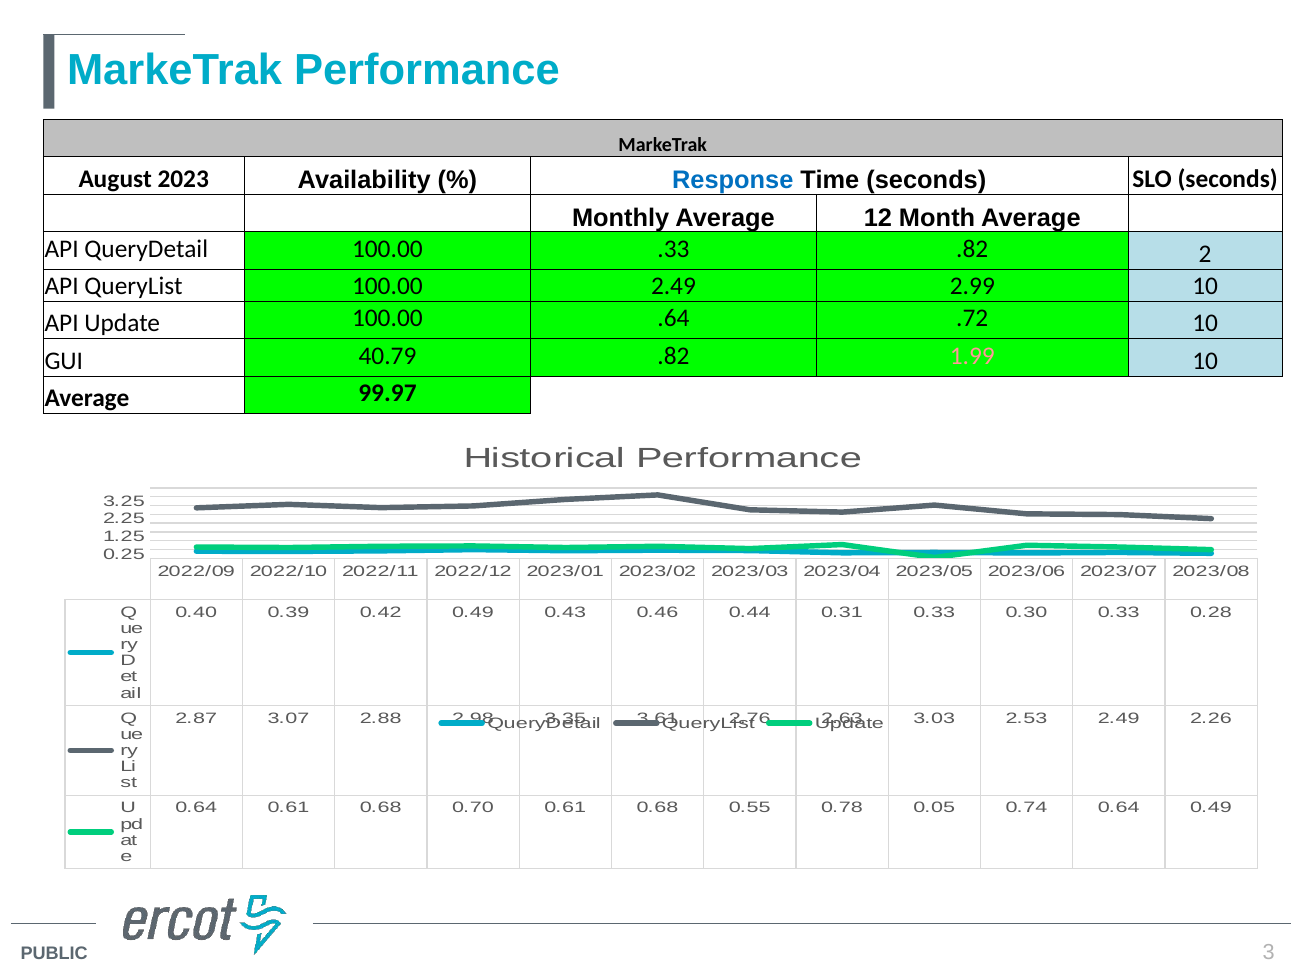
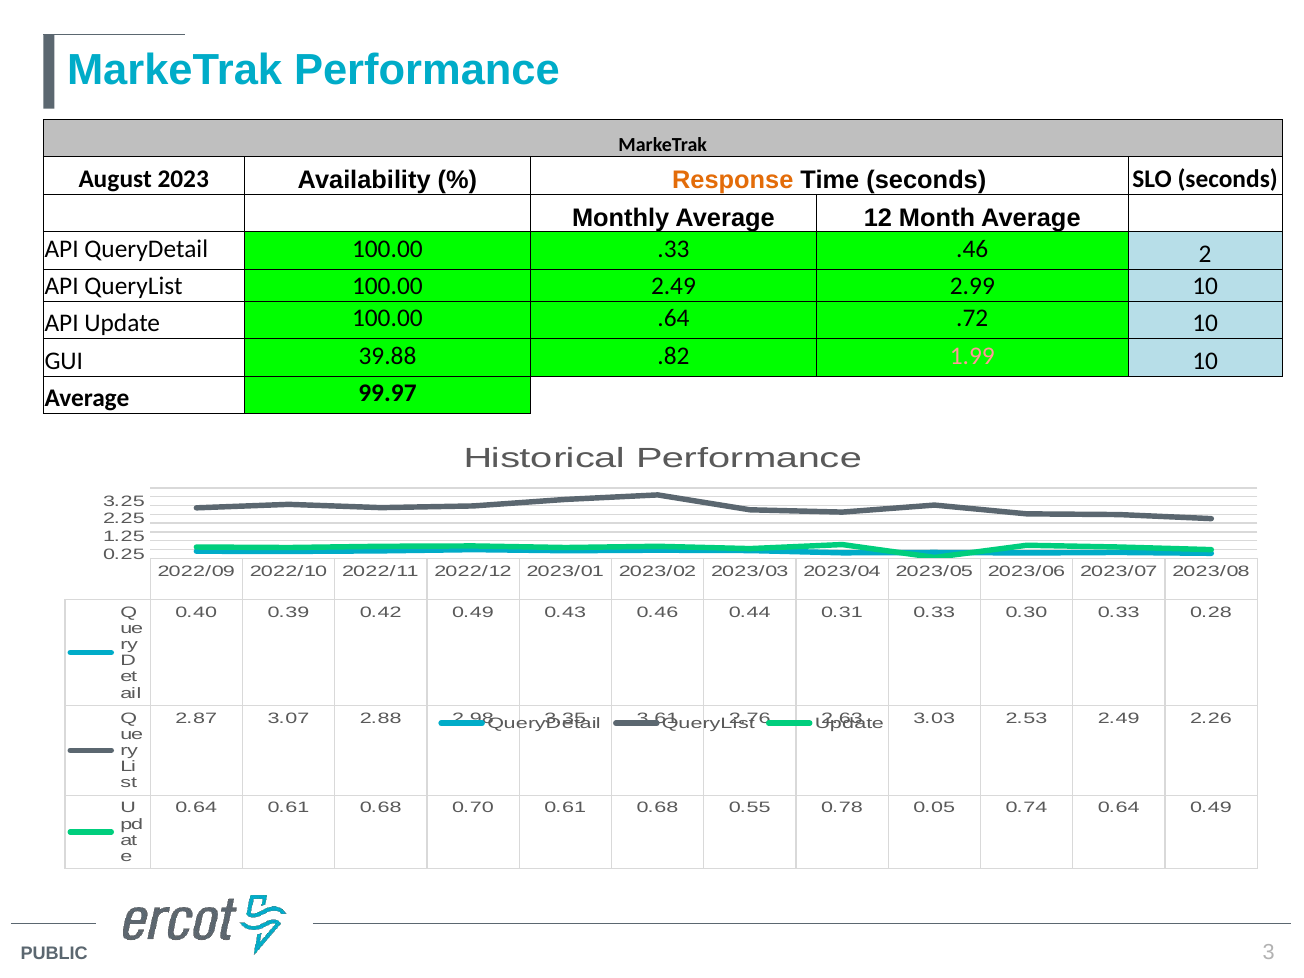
Response colour: blue -> orange (733, 180)
.33 .82: .82 -> .46 (972, 249)
40.79: 40.79 -> 39.88 (387, 356)
